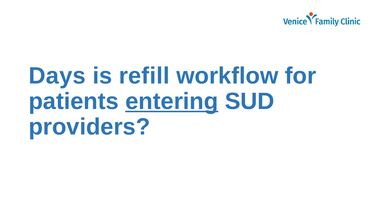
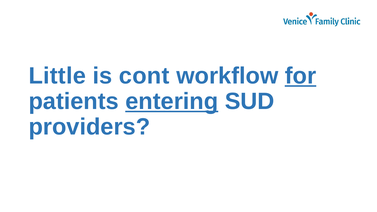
Days: Days -> Little (57, 76)
refill: refill -> cont (144, 76)
for underline: none -> present (301, 76)
